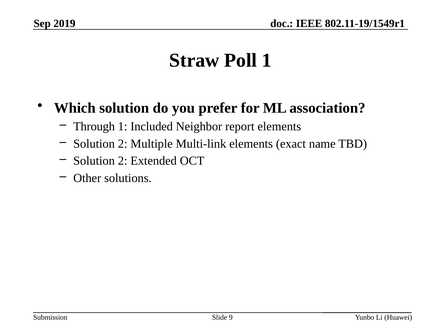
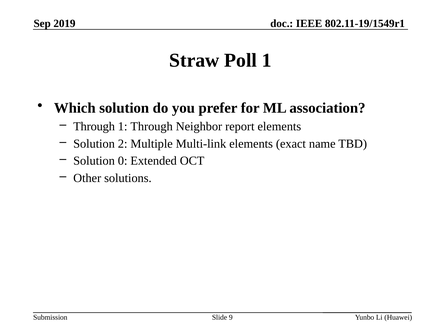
1 Included: Included -> Through (152, 126)
2: 2 -> 0 (123, 161)
